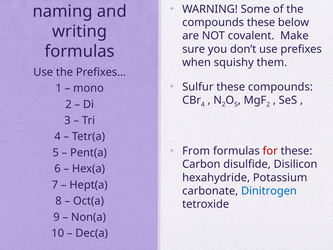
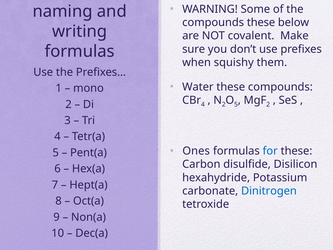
Sulfur: Sulfur -> Water (198, 87)
From: From -> Ones (196, 151)
for colour: red -> blue (270, 151)
